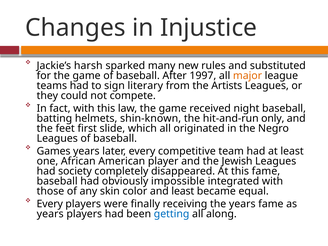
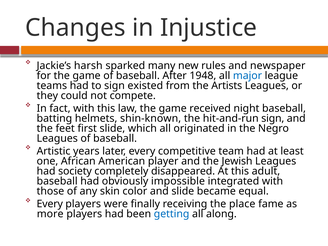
substituted: substituted -> newspaper (278, 66)
1997: 1997 -> 1948 (203, 76)
major colour: orange -> blue (247, 76)
literary: literary -> existed (145, 86)
hit-and-run only: only -> sign (273, 118)
Games: Games -> Artistic (54, 151)
this fame: fame -> adult (266, 171)
and least: least -> slide (183, 191)
the years: years -> place (242, 204)
years: years -> more (50, 214)
